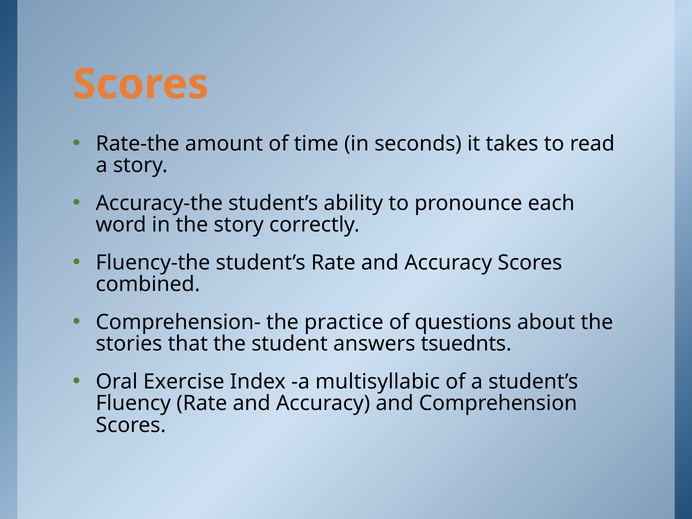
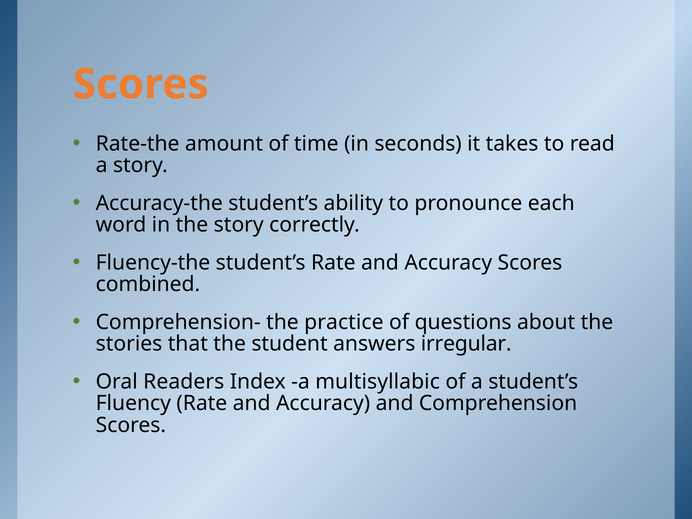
tsuednts: tsuednts -> irregular (466, 344)
Exercise: Exercise -> Readers (184, 382)
